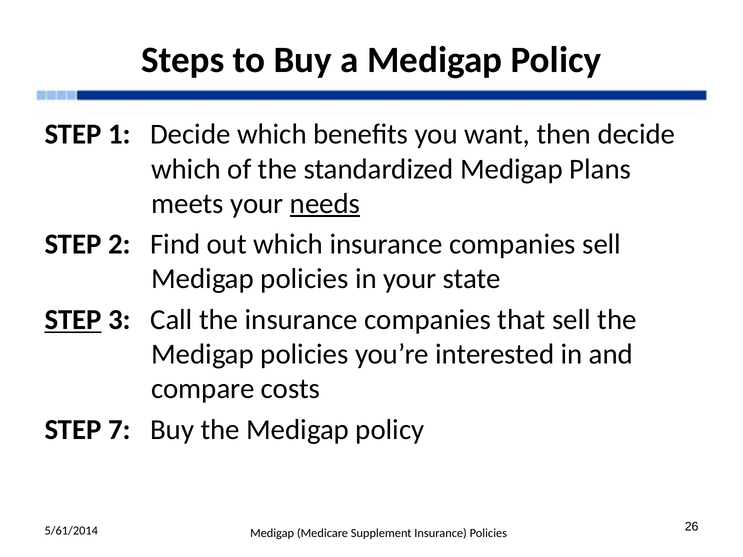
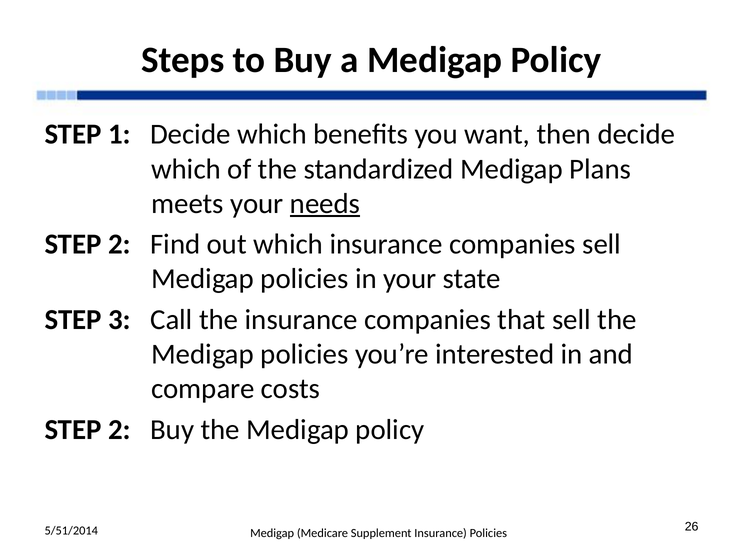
STEP underline: present -> none (73, 320)
7: 7 -> 2 (119, 430)
5/61/2014: 5/61/2014 -> 5/51/2014 (71, 531)
